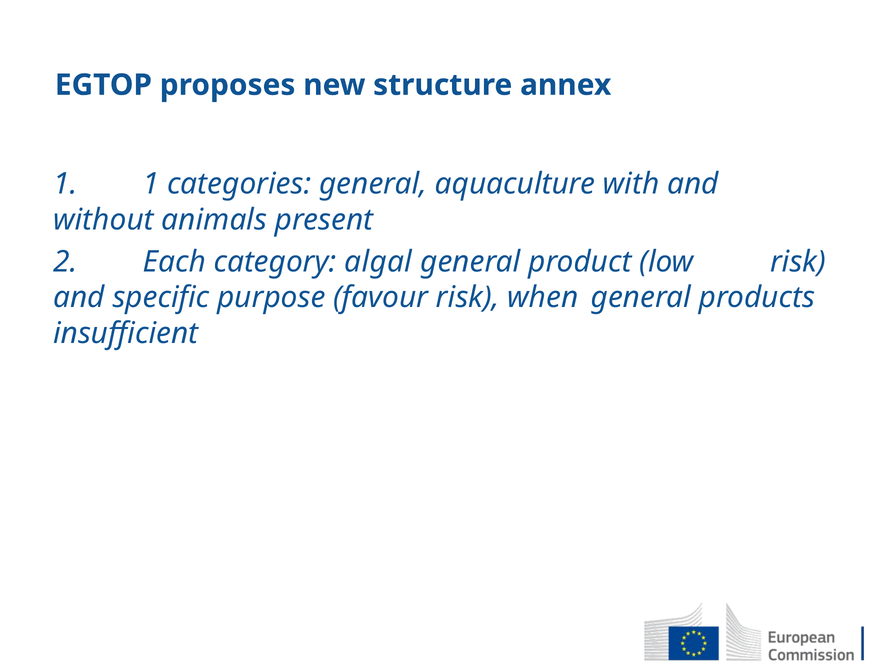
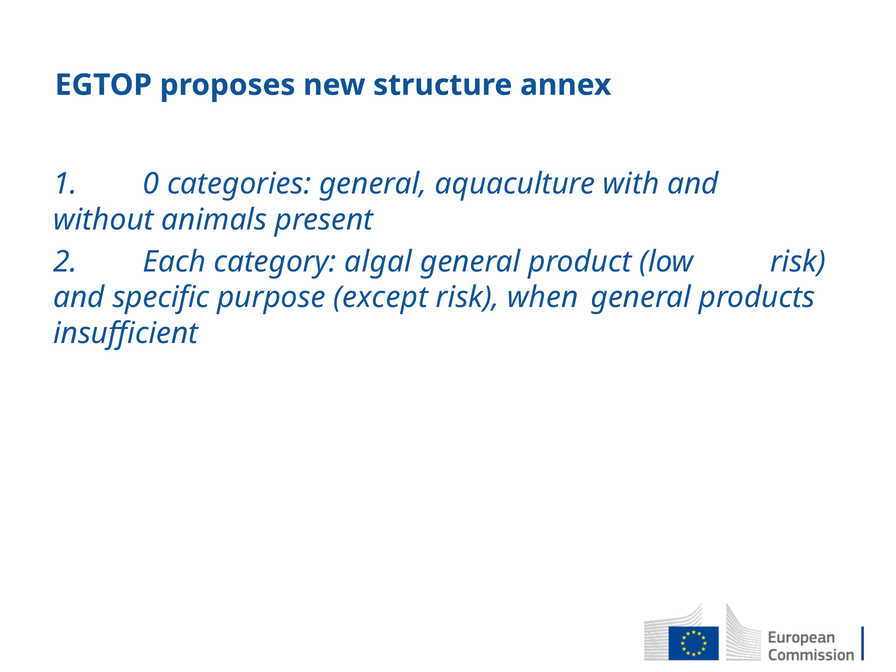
1 1: 1 -> 0 (151, 184)
favour: favour -> except (381, 298)
